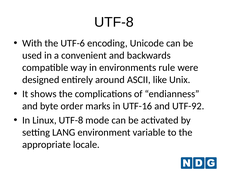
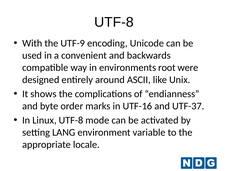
UTF-6: UTF-6 -> UTF-9 (73, 43)
rule: rule -> root (167, 68)
UTF-92: UTF-92 -> UTF-37 (188, 106)
